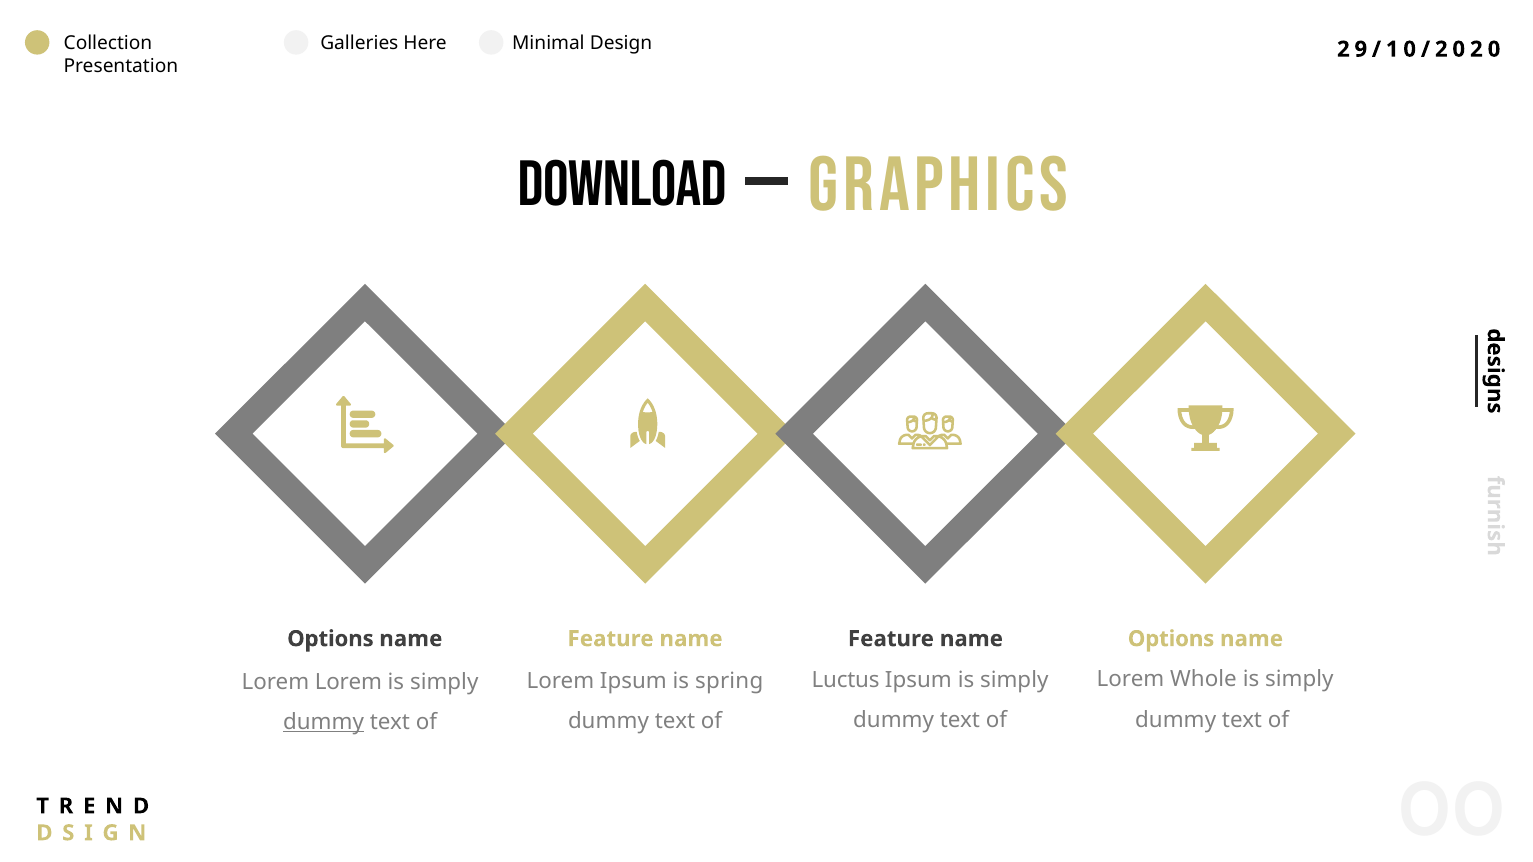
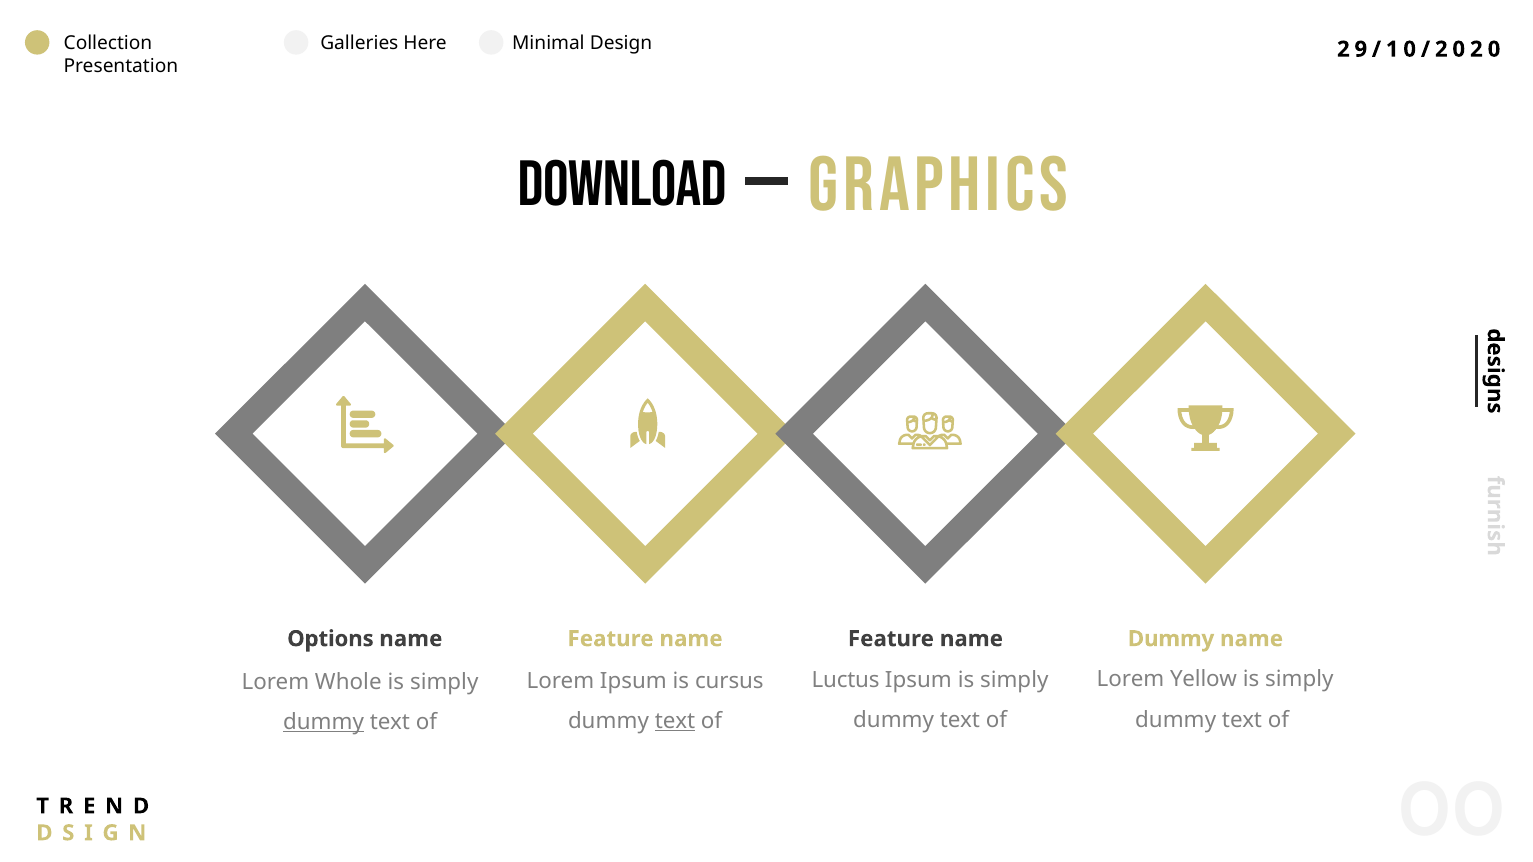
name Options: Options -> Dummy (1171, 639)
Whole: Whole -> Yellow (1204, 680)
spring: spring -> cursus (729, 681)
Lorem Lorem: Lorem -> Whole (348, 682)
text underline: none -> present (675, 721)
